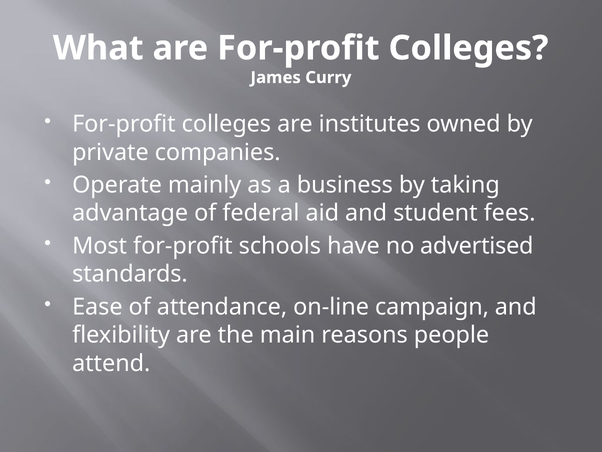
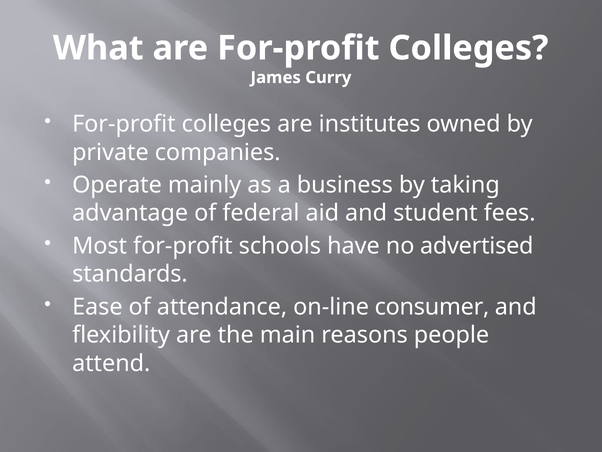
campaign: campaign -> consumer (432, 307)
